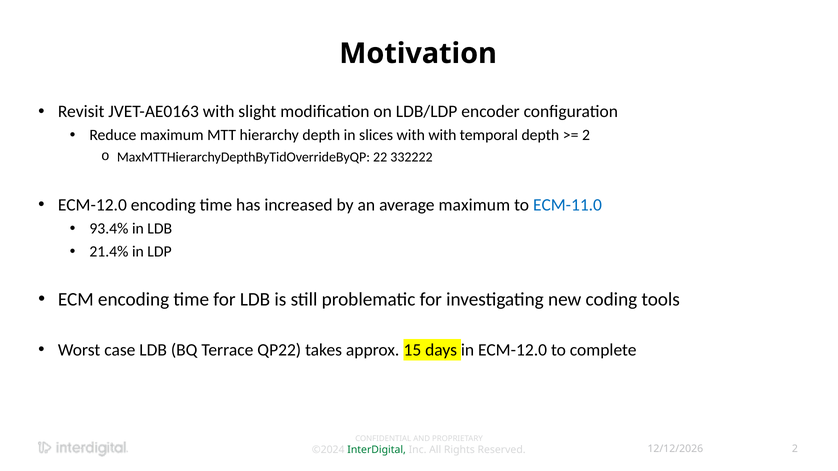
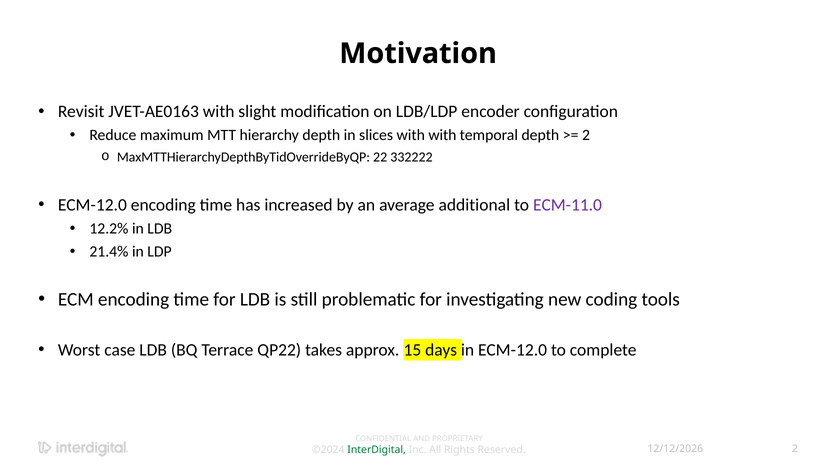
average maximum: maximum -> additional (474, 205)
ECM-11.0 colour: blue -> purple (567, 205)
93.4%: 93.4% -> 12.2% (109, 229)
